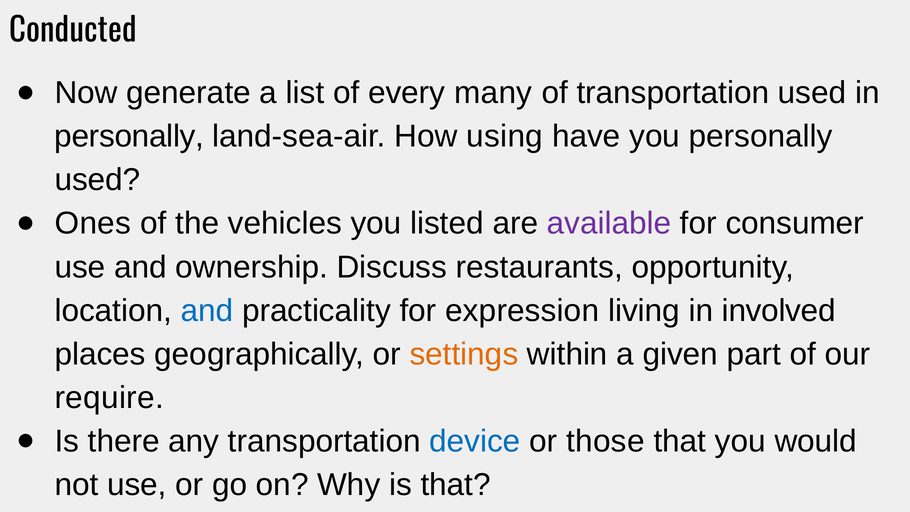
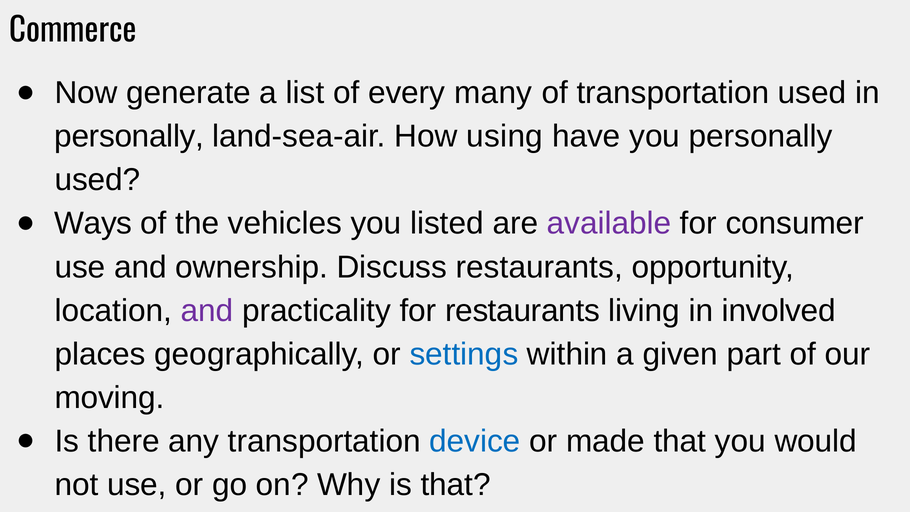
Conducted: Conducted -> Commerce (73, 31)
Ones: Ones -> Ways (93, 223)
and colour: blue -> purple (207, 311)
for expression: expression -> restaurants (522, 311)
settings colour: orange -> blue (464, 354)
require: require -> moving (110, 398)
those: those -> made (606, 441)
